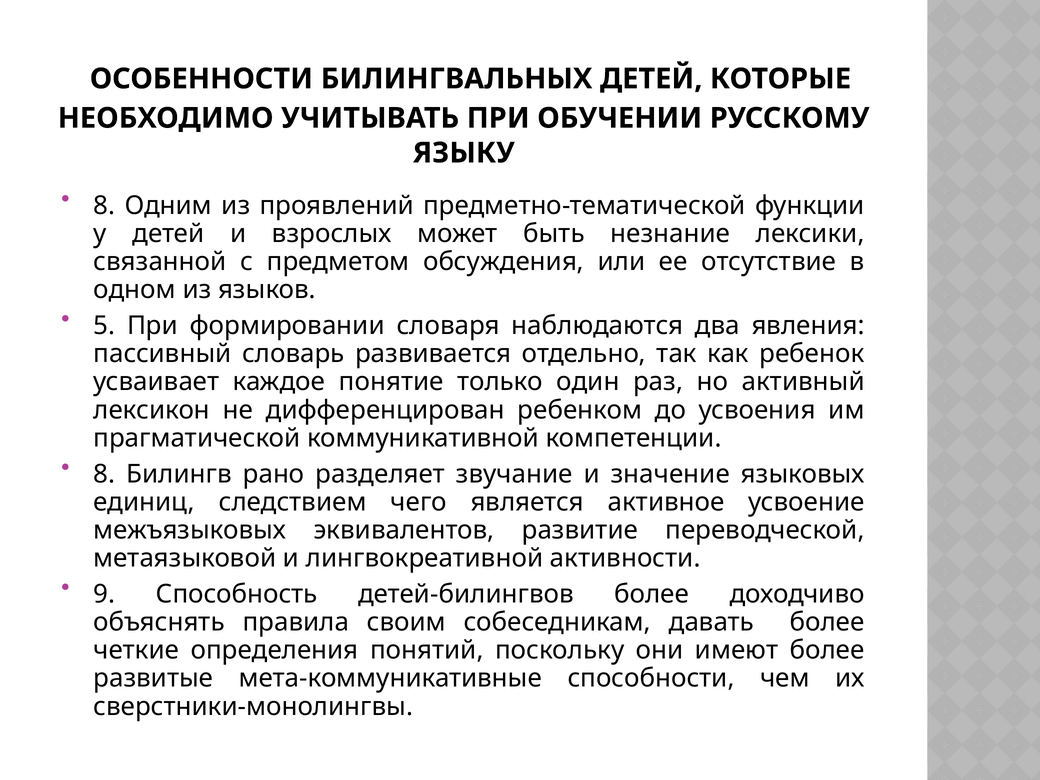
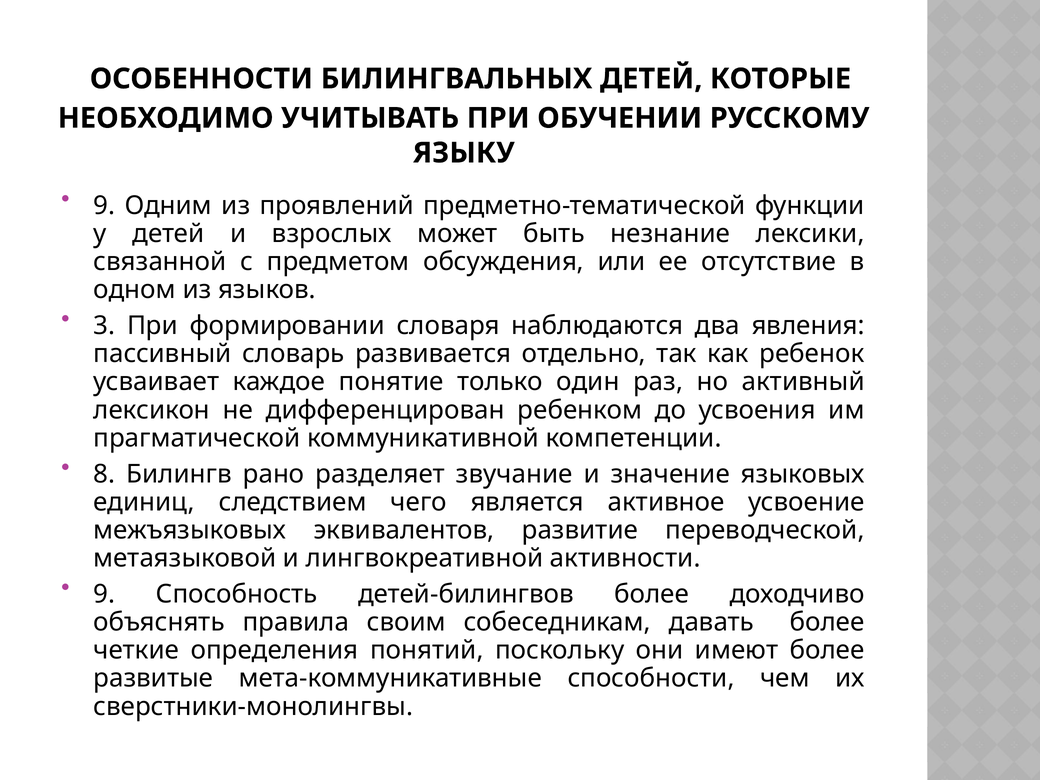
8: 8 -> 9 (104, 206)
5: 5 -> 3 (104, 326)
